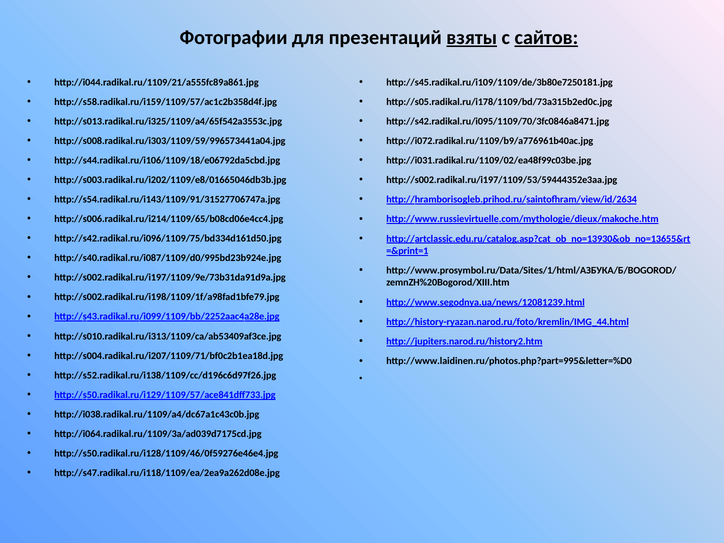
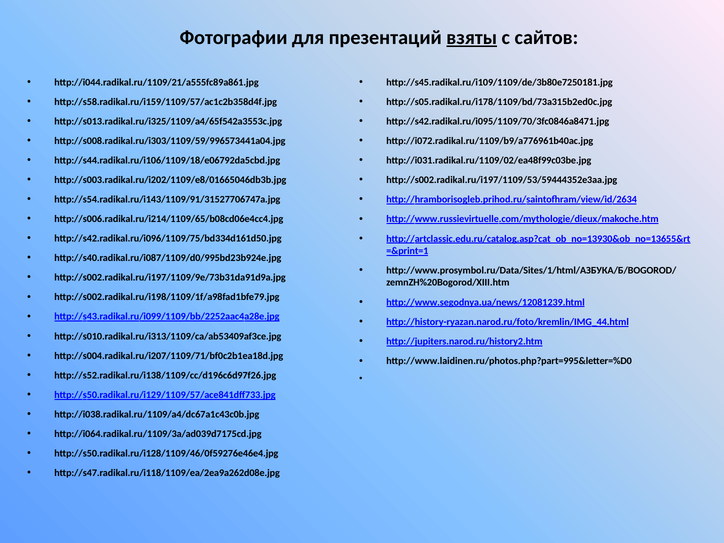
сайтов underline: present -> none (546, 38)
